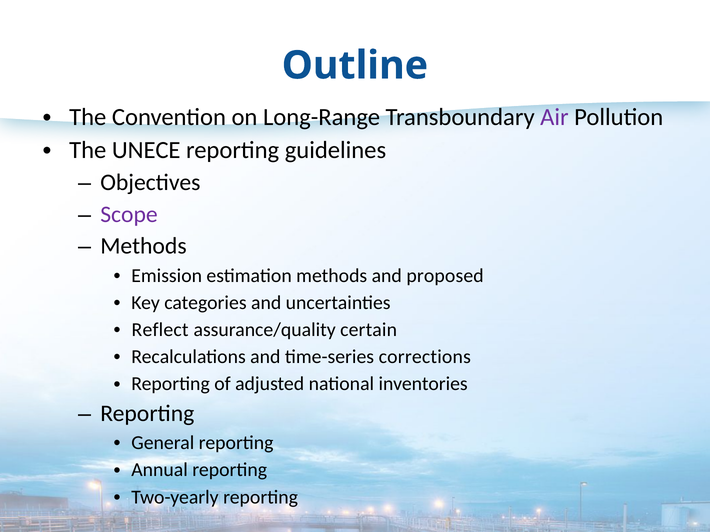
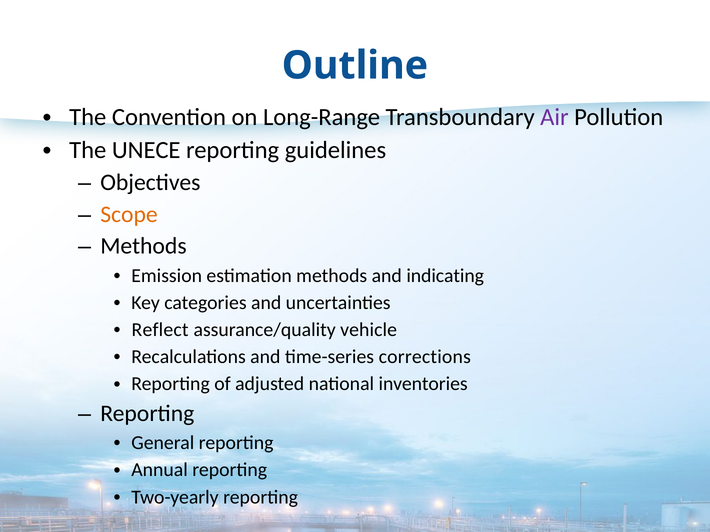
Scope colour: purple -> orange (129, 215)
proposed: proposed -> indicating (445, 276)
certain: certain -> vehicle (369, 330)
